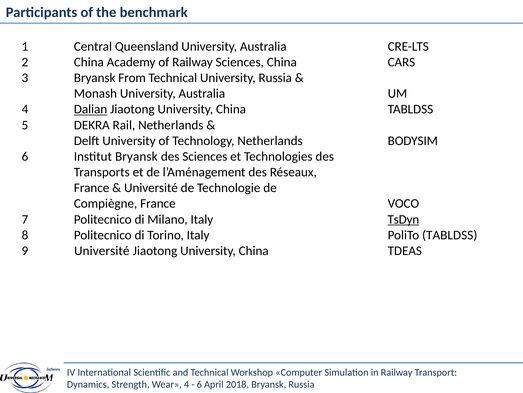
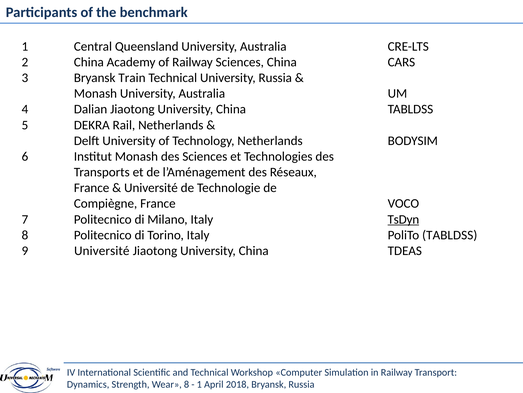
From: From -> Train (132, 78)
Dalian underline: present -> none (91, 109)
Institut Bryansk: Bryansk -> Monash (136, 156)
4: 4 -> 8 (187, 384)
6: 6 -> 1 (199, 384)
